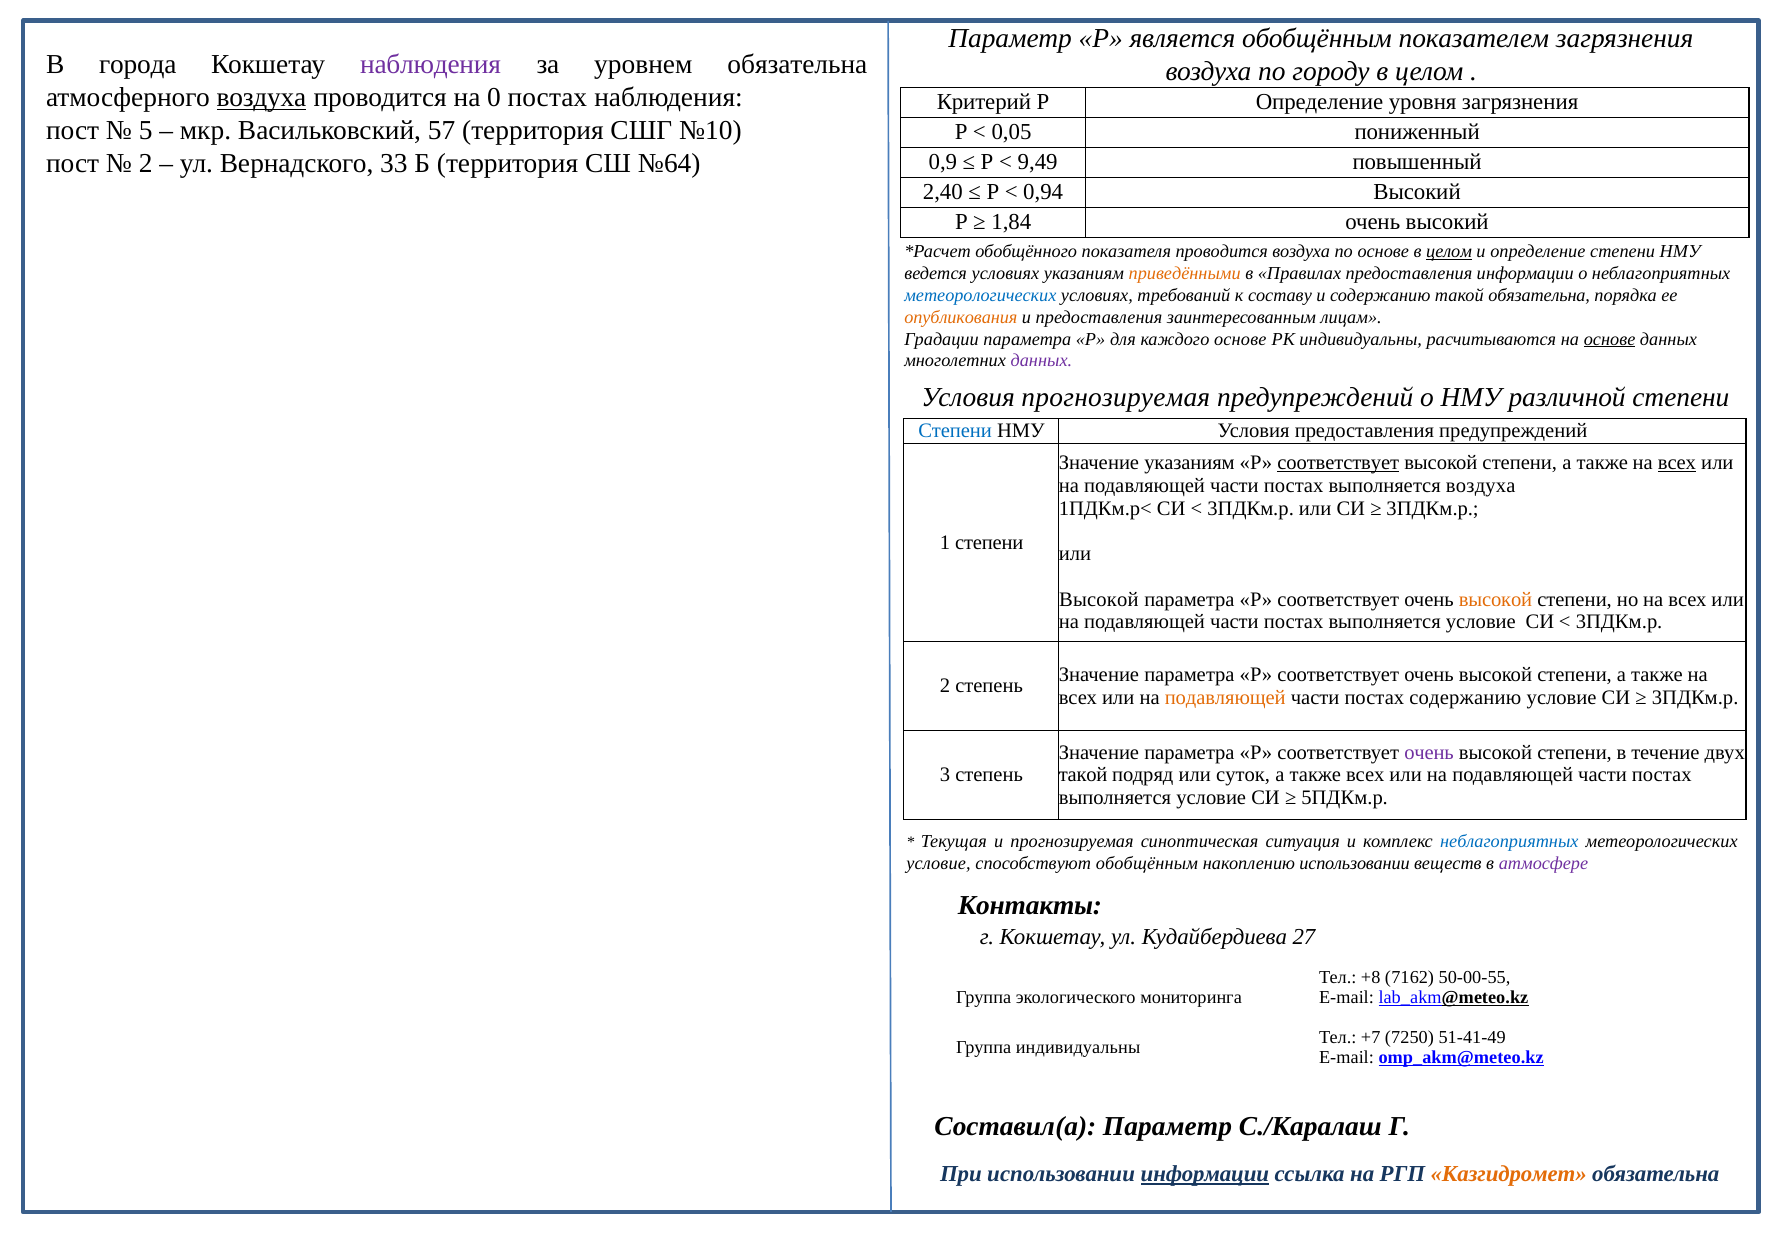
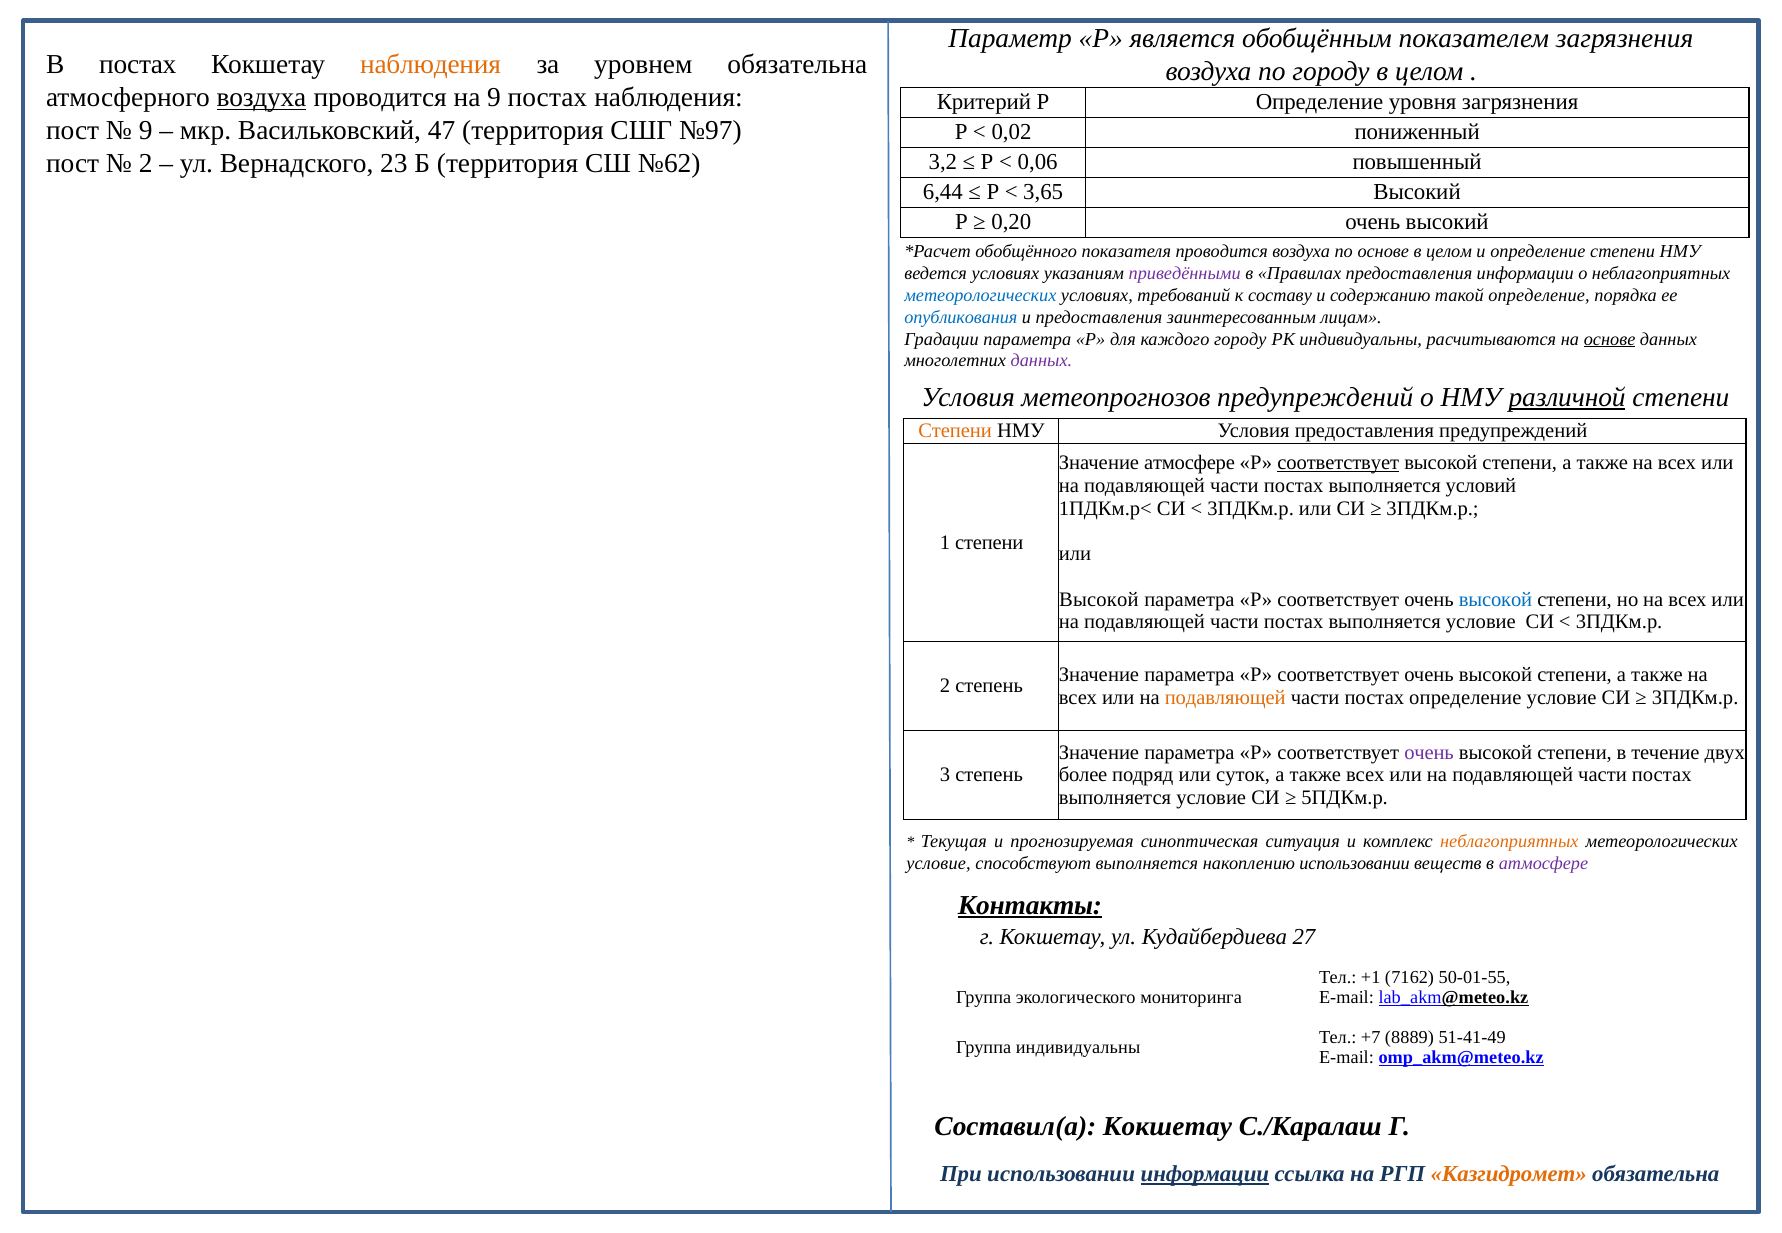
В города: города -> постах (138, 65)
наблюдения colour: purple -> orange (431, 65)
на 0: 0 -> 9 (494, 98)
5: 5 -> 9 (146, 131)
57: 57 -> 47 (442, 131)
№10: №10 -> №97 (710, 131)
0,05: 0,05 -> 0,02 (1012, 132)
33: 33 -> 23 (394, 164)
№64: №64 -> №62 (669, 164)
0,9: 0,9 -> 3,2 (943, 162)
9,49: 9,49 -> 0,06 (1038, 162)
2,40: 2,40 -> 6,44 (943, 192)
0,94: 0,94 -> 3,65 (1043, 192)
1,84: 1,84 -> 0,20 (1011, 222)
целом underline: present -> none (1449, 252)
приведёнными colour: orange -> purple (1185, 274)
такой обязательна: обязательна -> определение (1539, 295)
опубликования colour: orange -> blue (961, 317)
каждого основе: основе -> городу (1240, 339)
Условия прогнозируемая: прогнозируемая -> метеопрогнозов (1116, 397)
различной underline: none -> present (1567, 397)
Степени colour: blue -> orange (955, 431)
Значение указаниям: указаниям -> атмосфере (1190, 463)
всех underline: present -> none (1677, 463)
выполняется воздуха: воздуха -> условий (1481, 486)
высокой colour: orange -> blue (1496, 600)
постах содержанию: содержанию -> определение (1465, 698)
такой: такой -> более (1083, 775)
неблагоприятных colour: blue -> orange (1509, 842)
способствуют обобщённым: обобщённым -> выполняется (1147, 864)
Контакты underline: none -> present (1030, 906)
+8: +8 -> +1 (1371, 978)
50-00-55: 50-00-55 -> 50-01-55 (1475, 978)
7250: 7250 -> 8889 (1409, 1038)
Составил(а Параметр: Параметр -> Кокшетау (1168, 1127)
